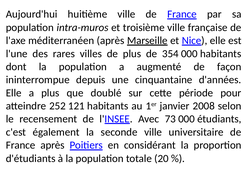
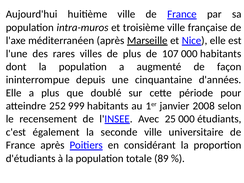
354: 354 -> 107 (170, 54)
121: 121 -> 999 (76, 106)
73: 73 -> 25 (170, 119)
20: 20 -> 89 (161, 158)
